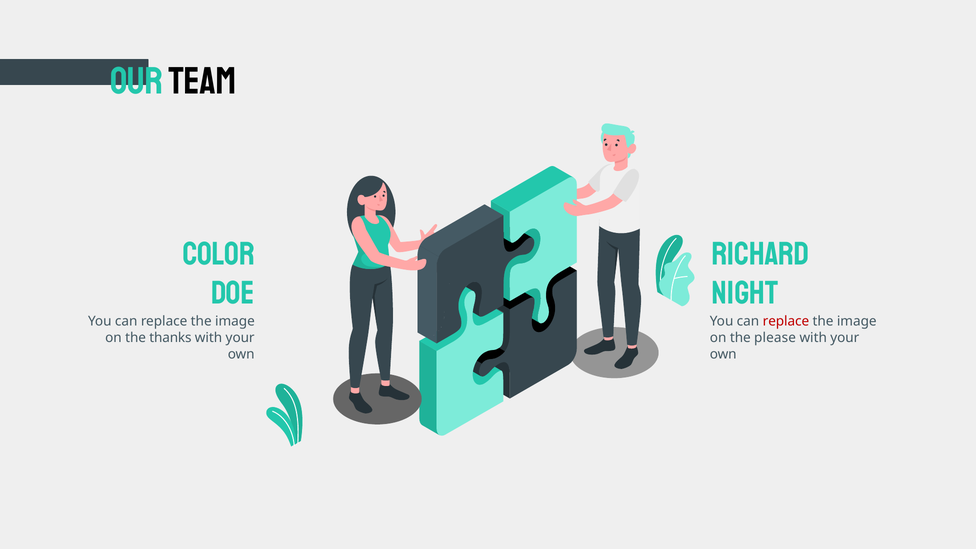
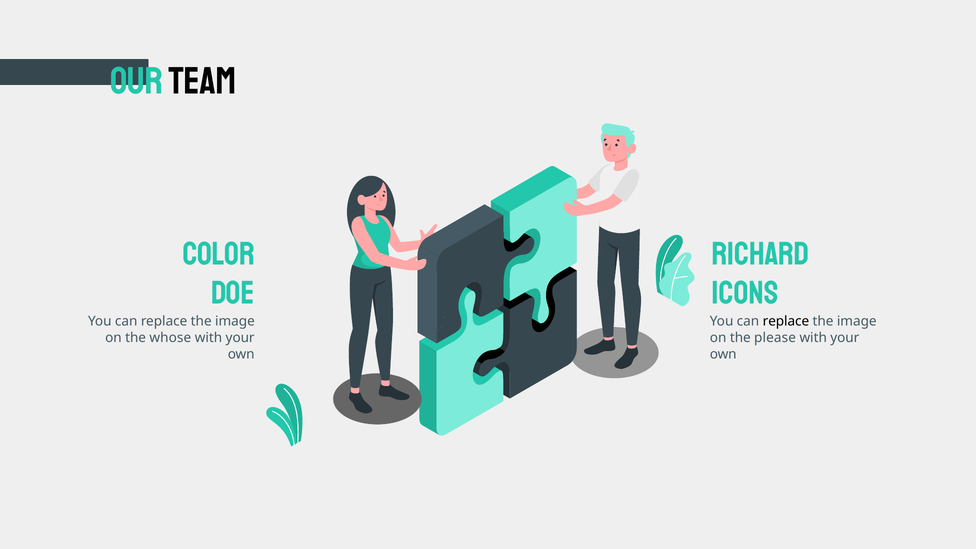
NIGHT: NIGHT -> ICONS (745, 293)
replace colour: red -> black (786, 322)
thanks: thanks -> whose (170, 338)
